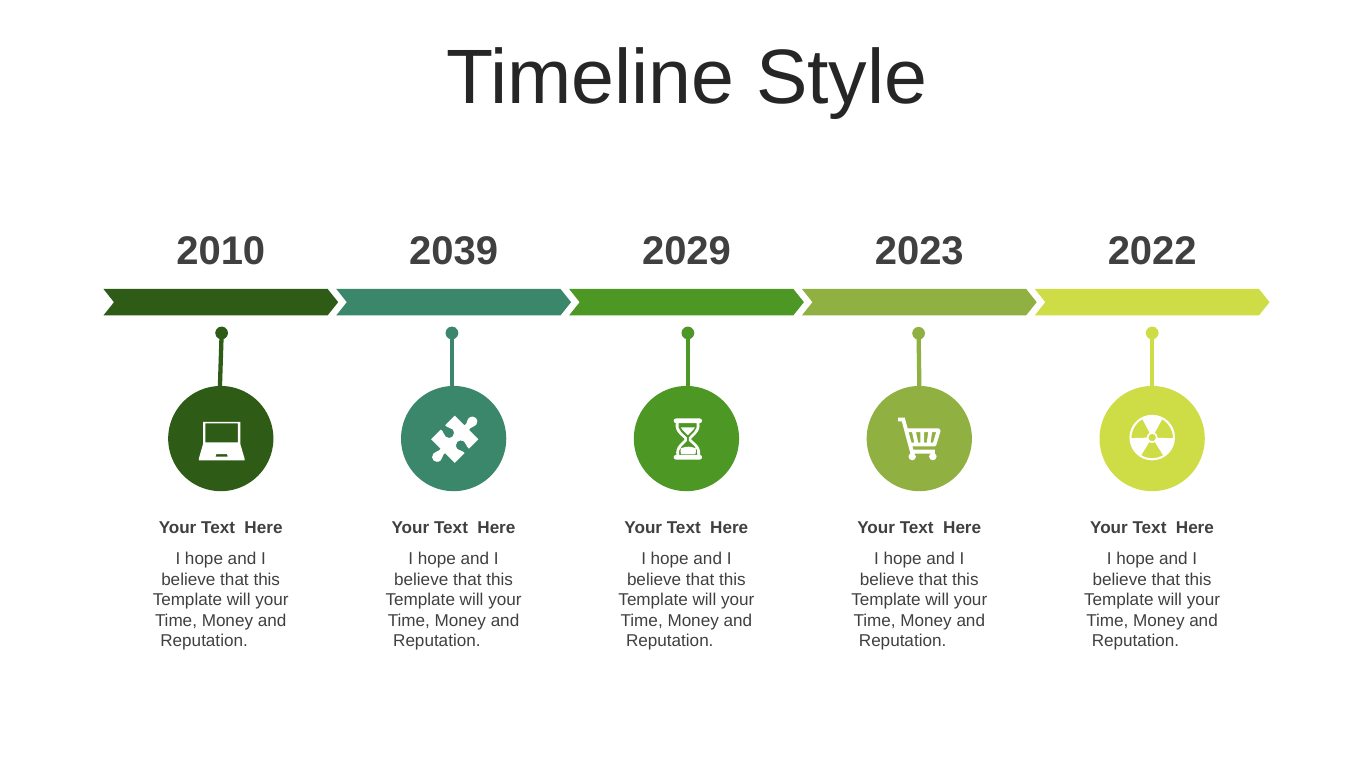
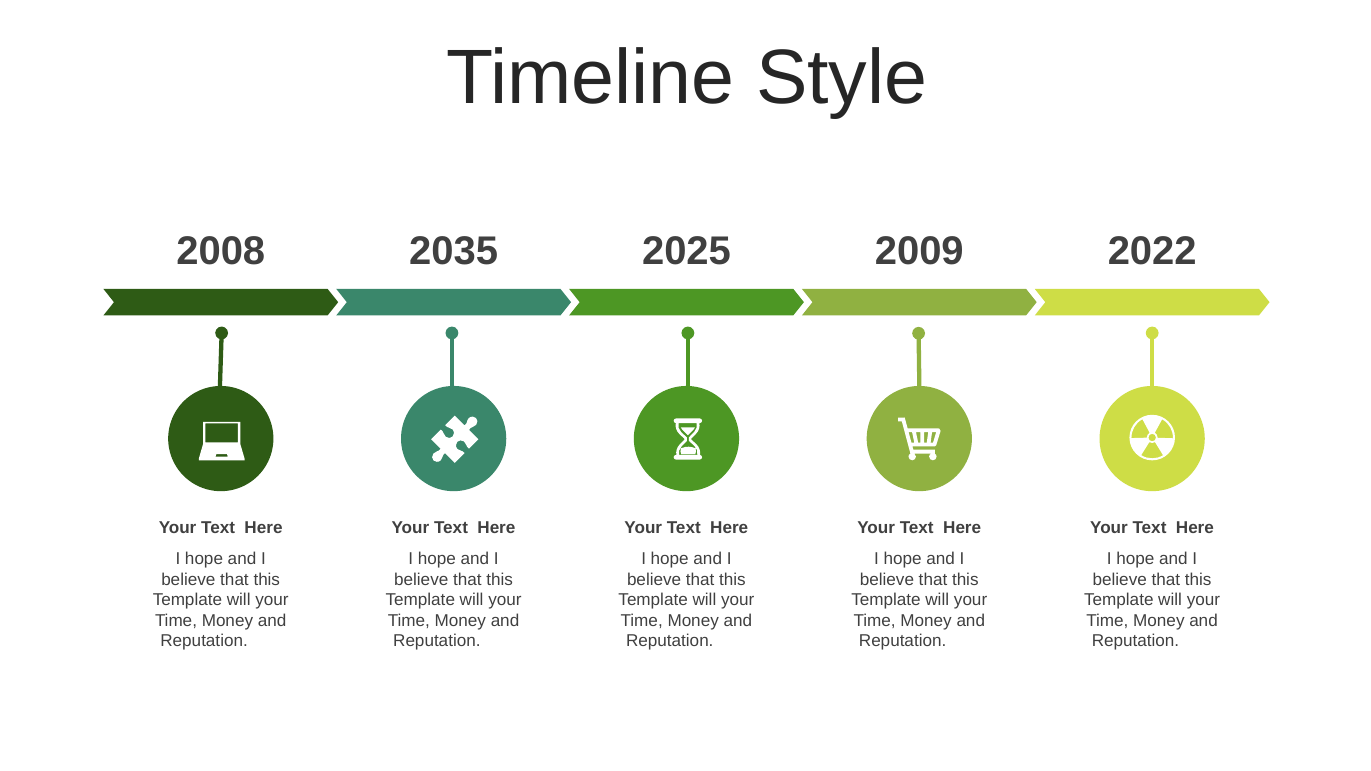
2010: 2010 -> 2008 (221, 252)
2039: 2039 -> 2035 (454, 252)
2029: 2029 -> 2025 (686, 252)
2023: 2023 -> 2009 (919, 252)
